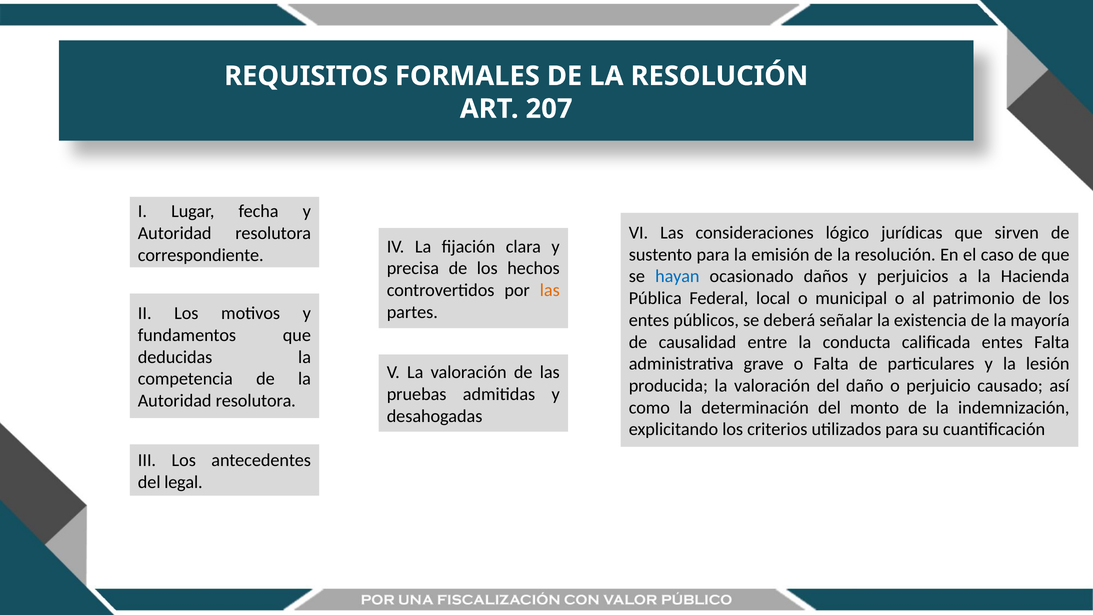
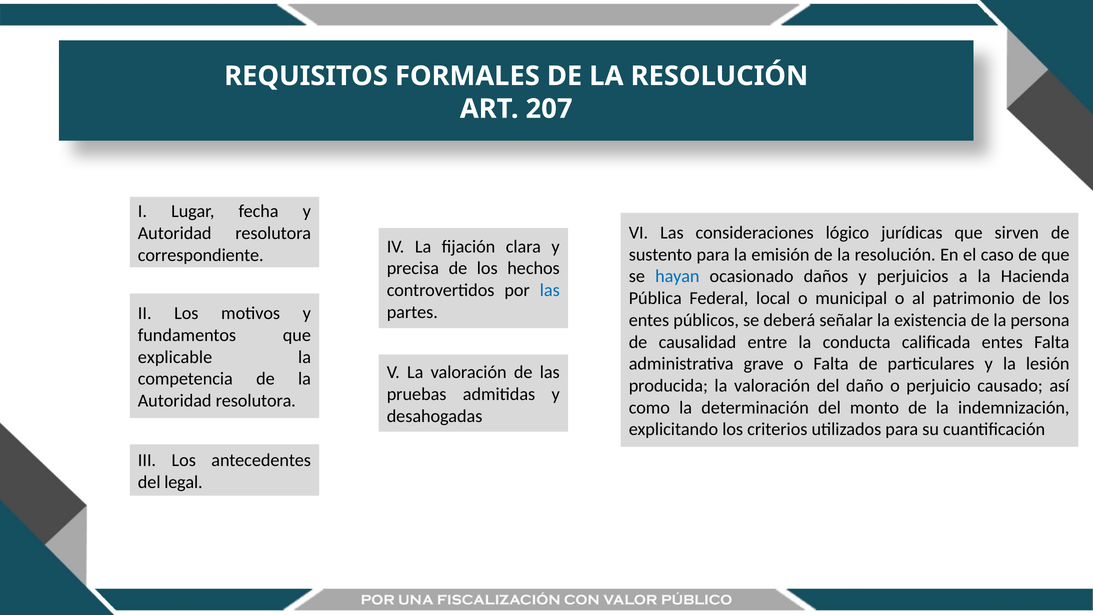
las colour: orange -> blue (550, 290)
mayoría: mayoría -> persona (1040, 320)
deducidas: deducidas -> explicable (175, 357)
